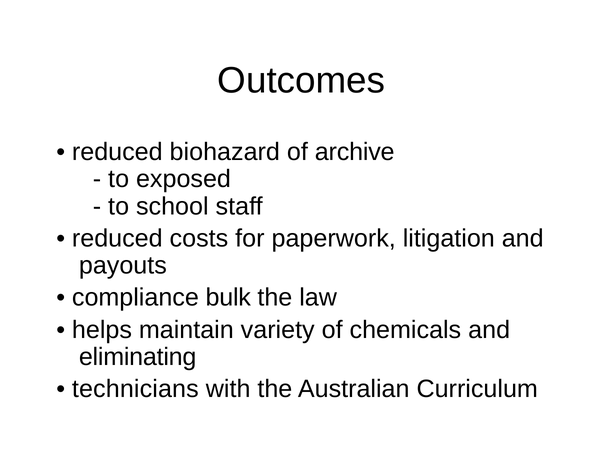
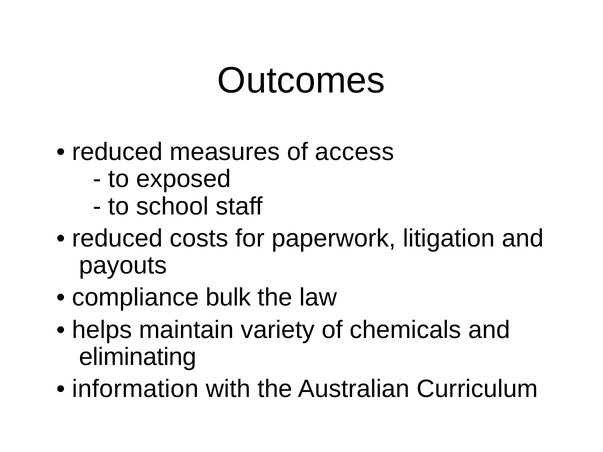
biohazard: biohazard -> measures (225, 152)
archive: archive -> access (355, 152)
technicians: technicians -> information (135, 389)
